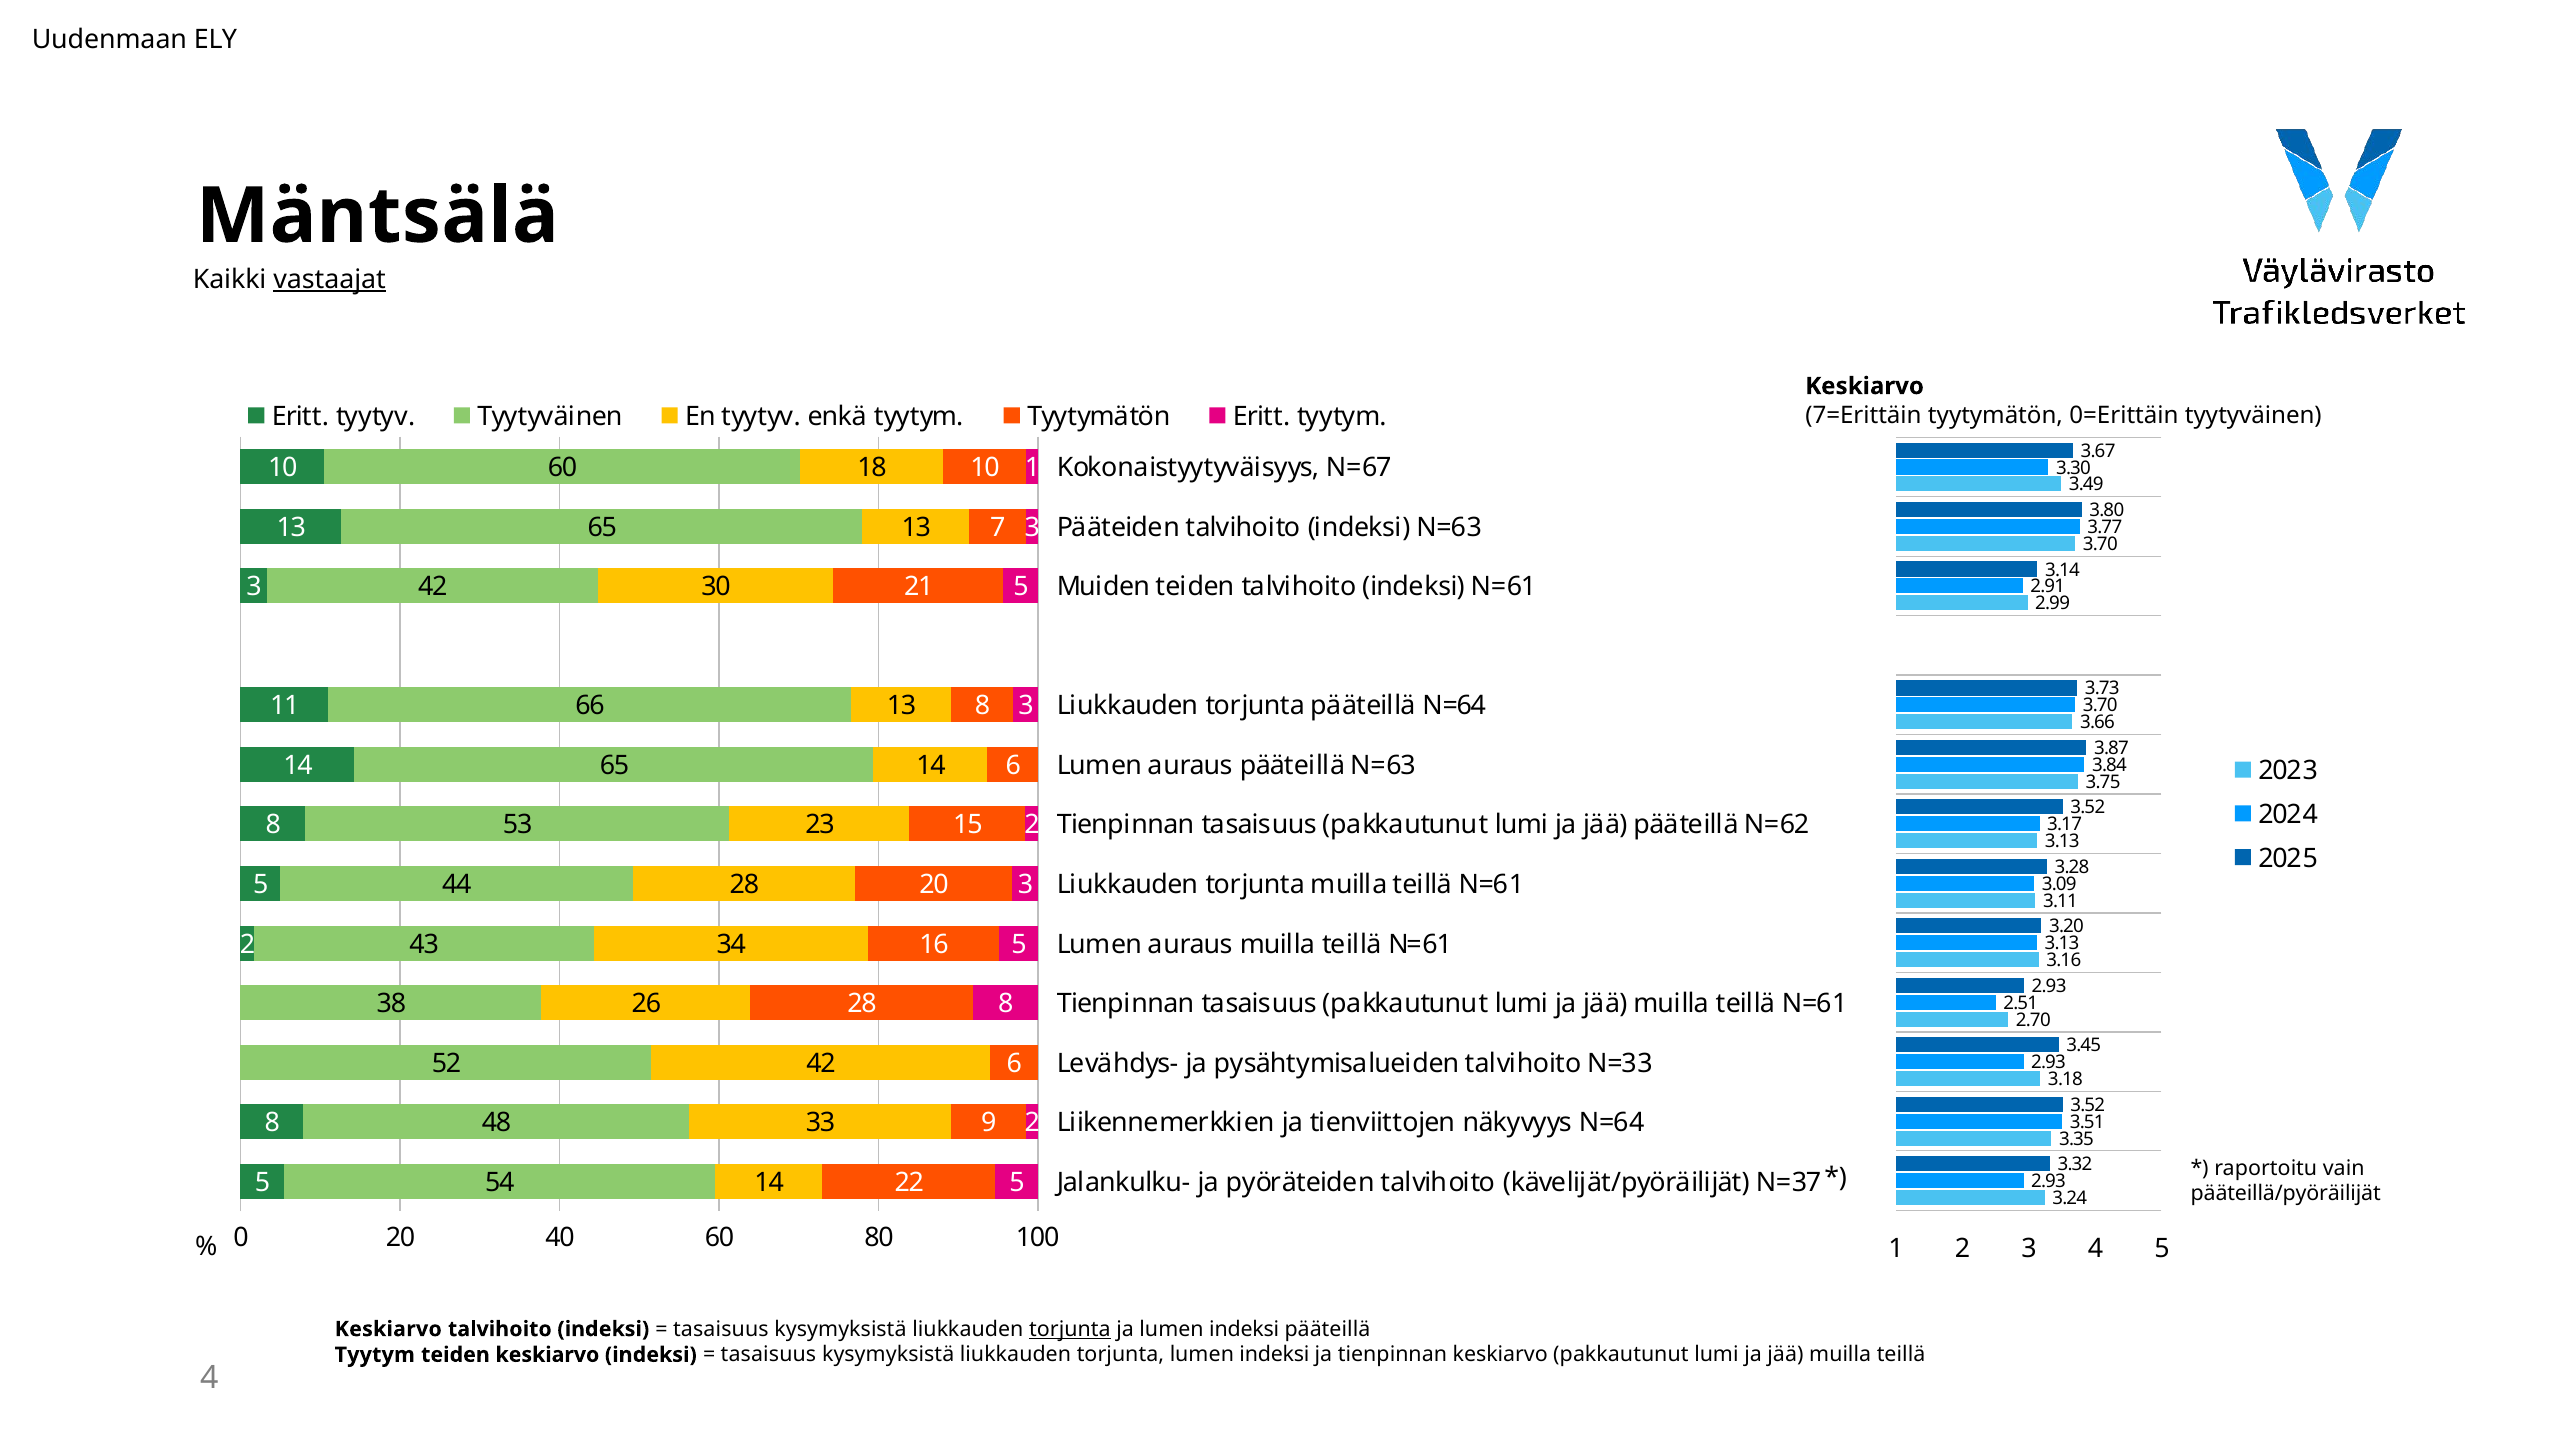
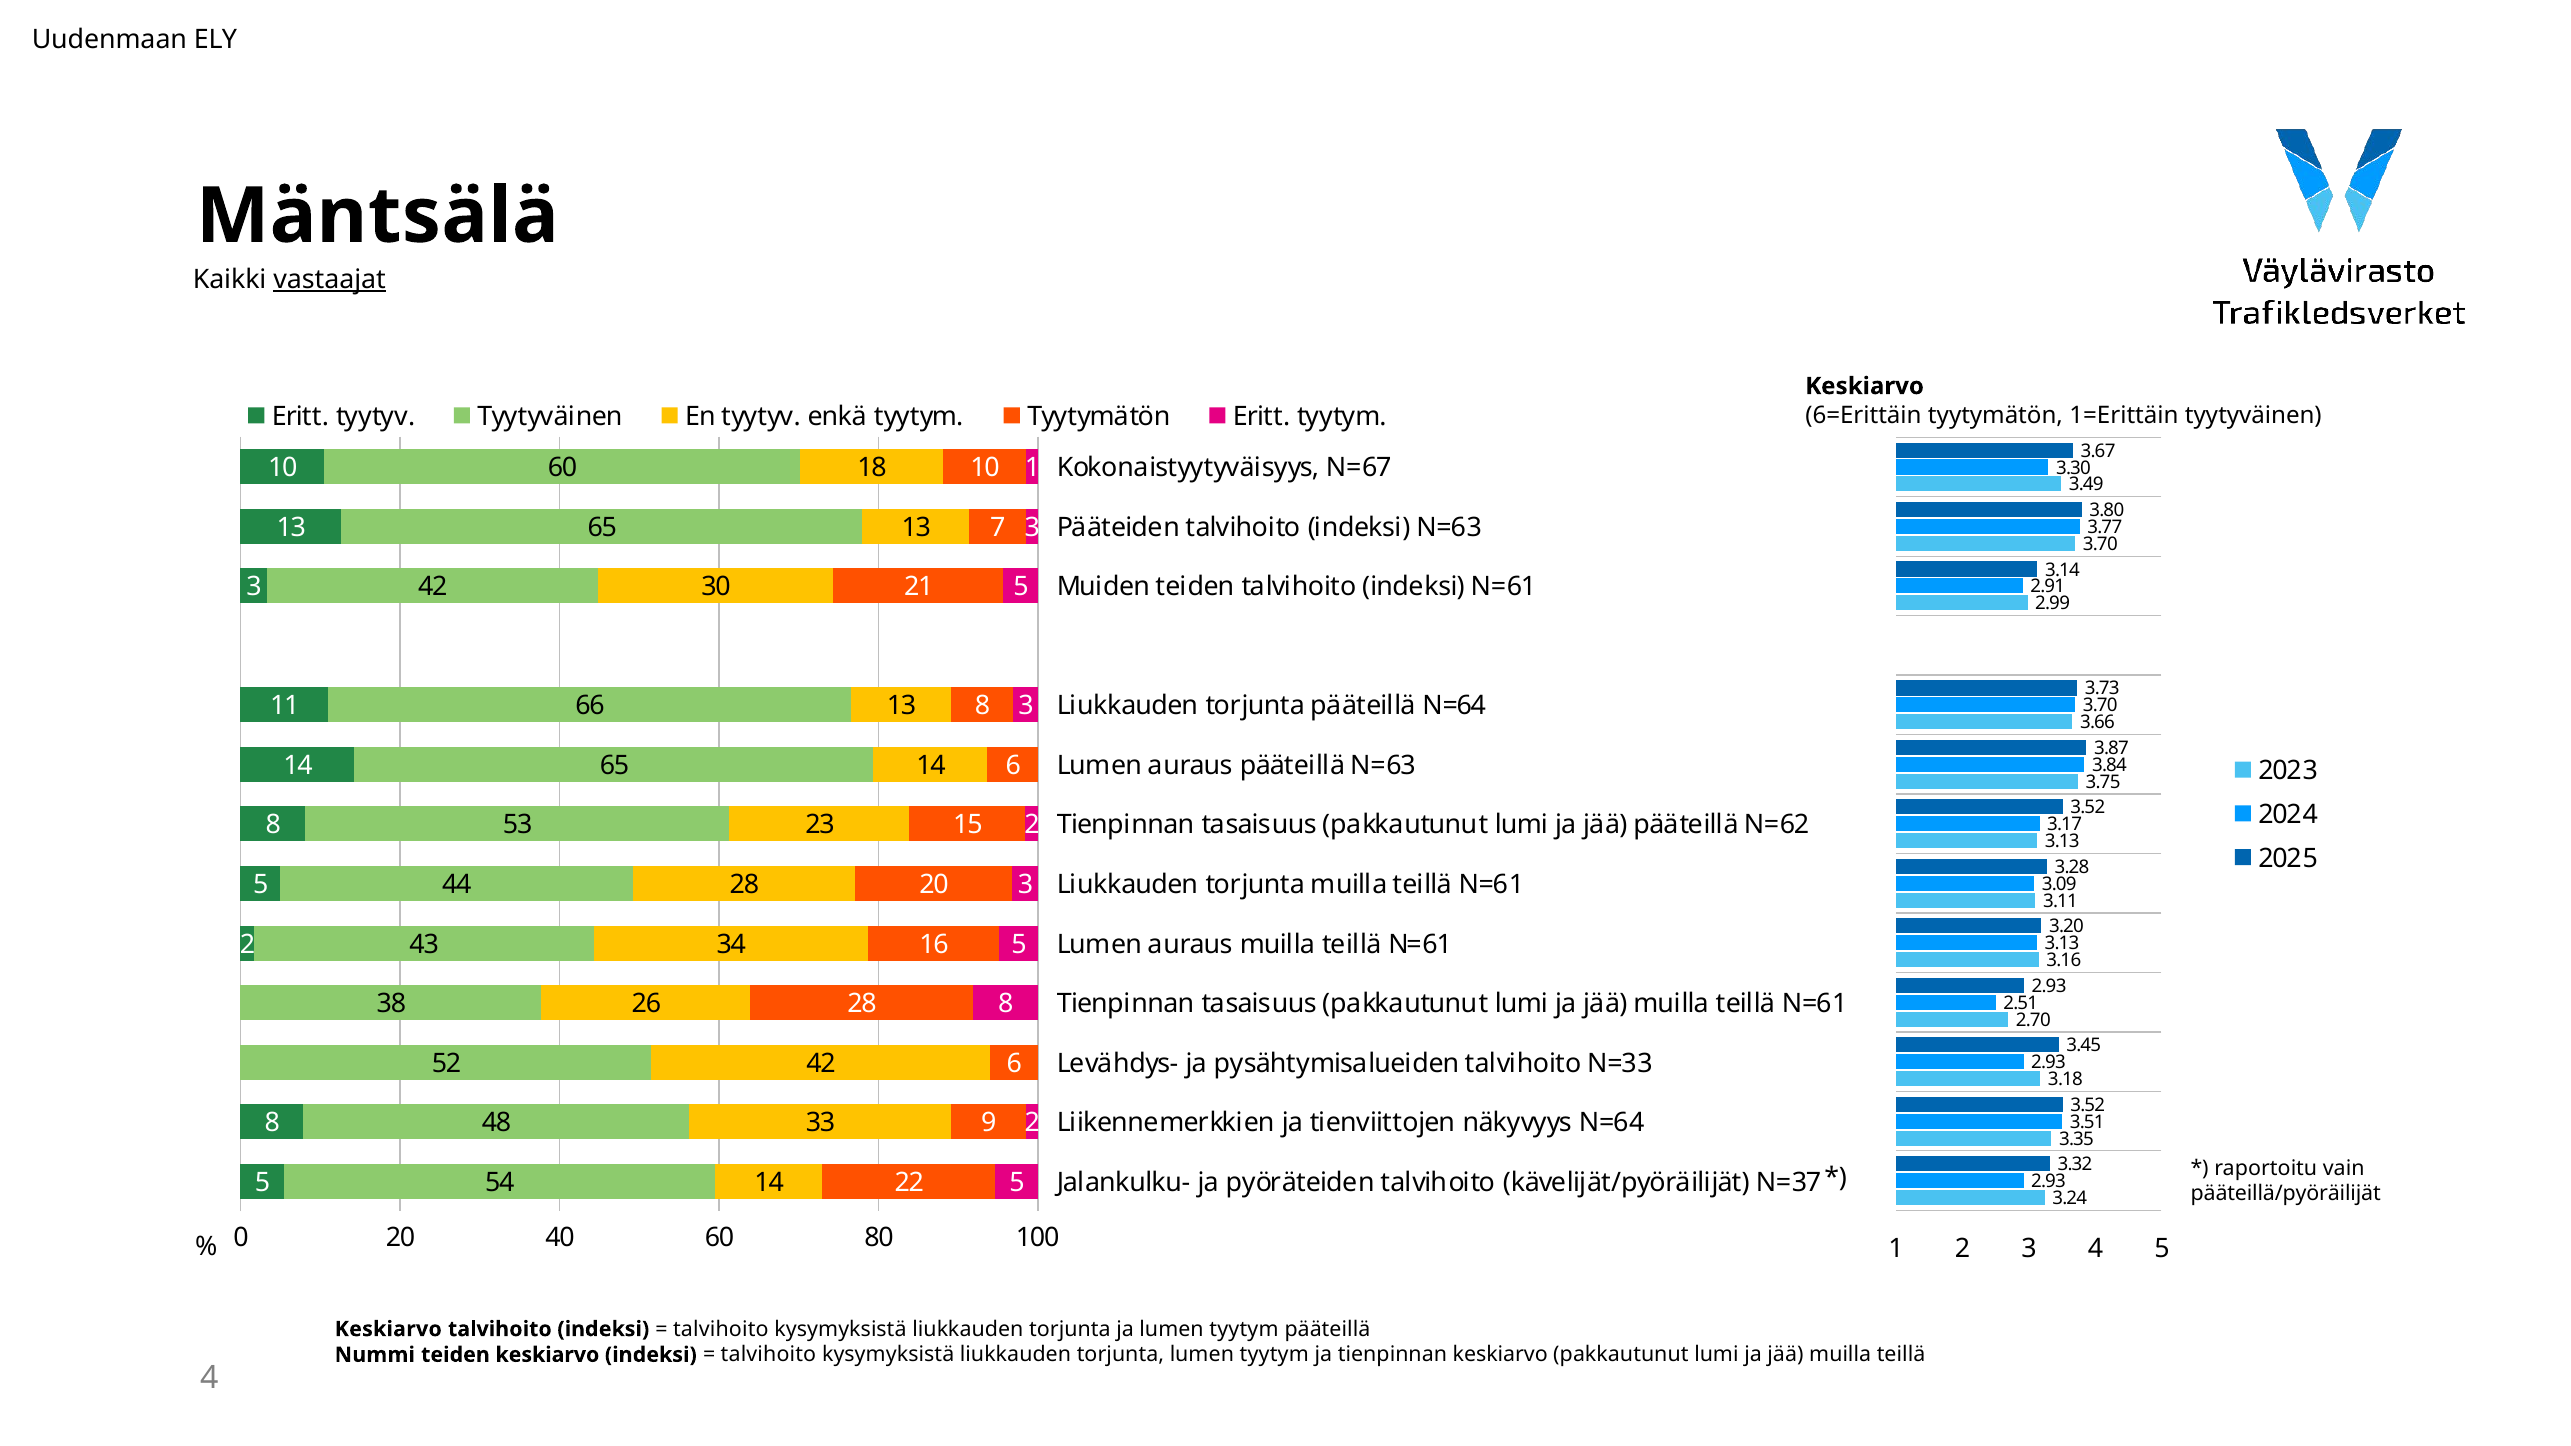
7=Erittäin: 7=Erittäin -> 6=Erittäin (1863, 415)
0=Erittäin: 0=Erittäin -> 1=Erittäin (2124, 415)
tasaisuus: tasaisuus -> talvihoito (721, 1329)
torjunta underline: present -> none (1070, 1329)
ja lumen indeksi: indeksi -> tyytym (1244, 1329)
Tyytym: Tyytym -> Nummi (375, 1355)
tasaisuus: tasaisuus -> talvihoito (768, 1355)
torjunta lumen indeksi: indeksi -> tyytym (1274, 1355)
